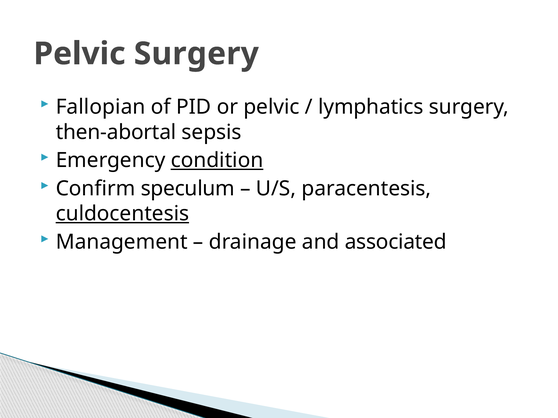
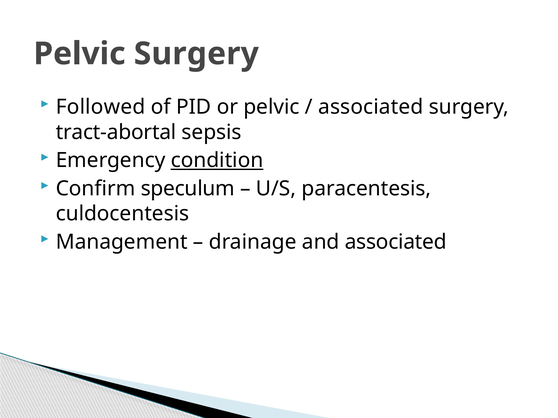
Fallopian: Fallopian -> Followed (101, 107)
lymphatics: lymphatics -> associated (371, 107)
then-abortal: then-abortal -> tract-abortal (116, 132)
culdocentesis underline: present -> none (122, 214)
